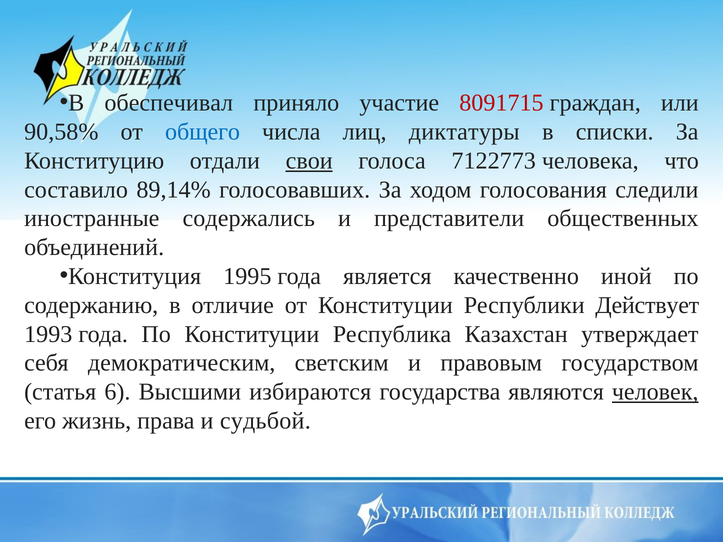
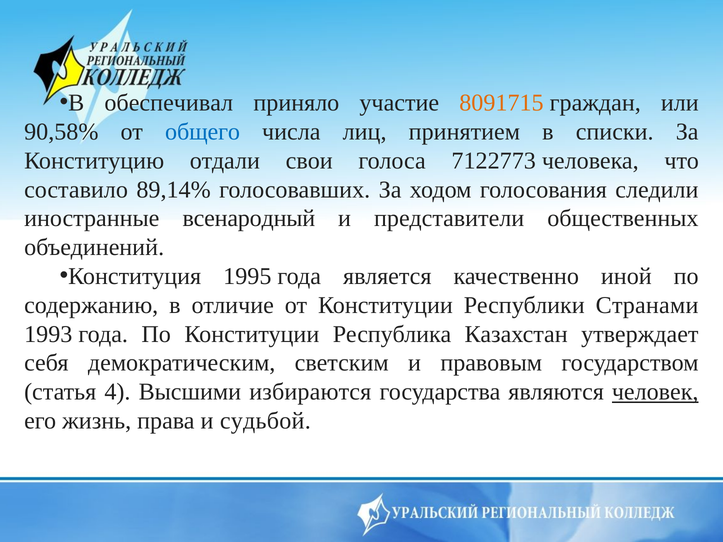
8091715 colour: red -> orange (501, 103)
диктатуры: диктатуры -> принятием (464, 132)
свои underline: present -> none (309, 161)
содержались: содержались -> всенародный (249, 219)
Действует: Действует -> Странами (647, 305)
6: 6 -> 4 (117, 392)
